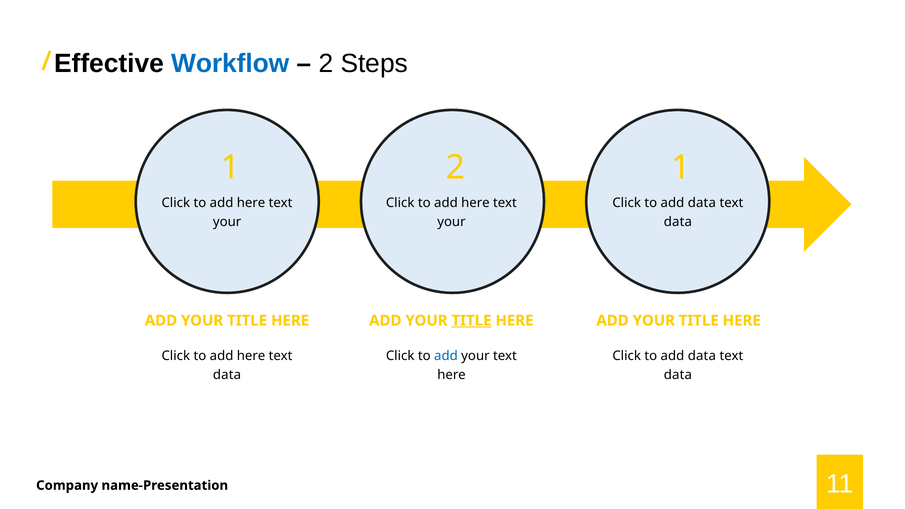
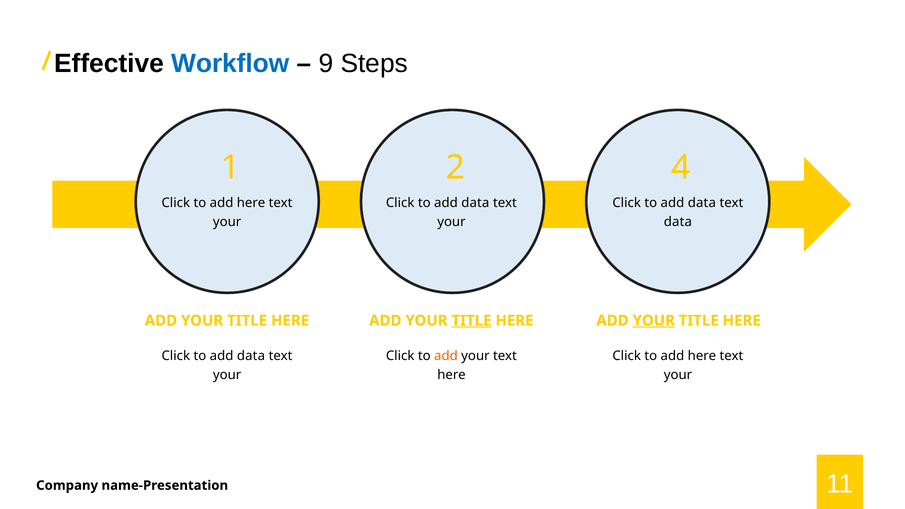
2: 2 -> 9 (326, 63)
2 1: 1 -> 4 (681, 168)
here: here -> data (475, 203)
YOUR underline: none -> present (654, 321)
here: here -> data (251, 356)
add colour: blue -> orange (446, 356)
data: data -> here (702, 356)
data: data -> your (227, 375)
data: data -> your (678, 375)
